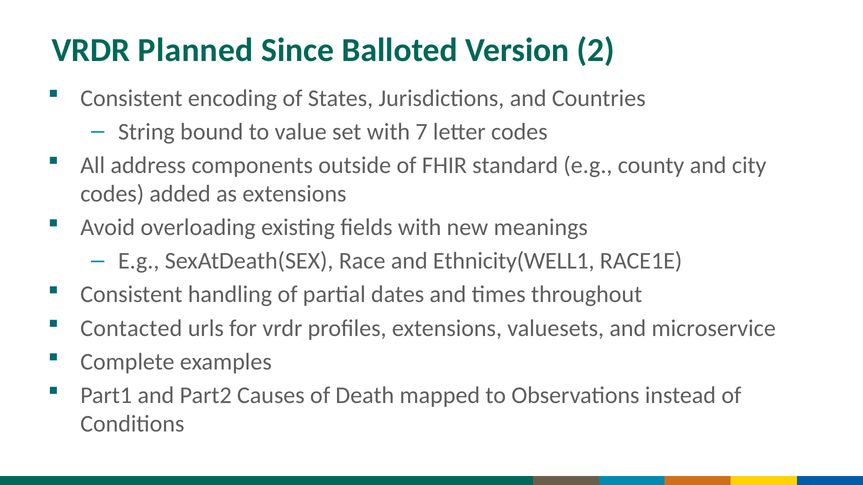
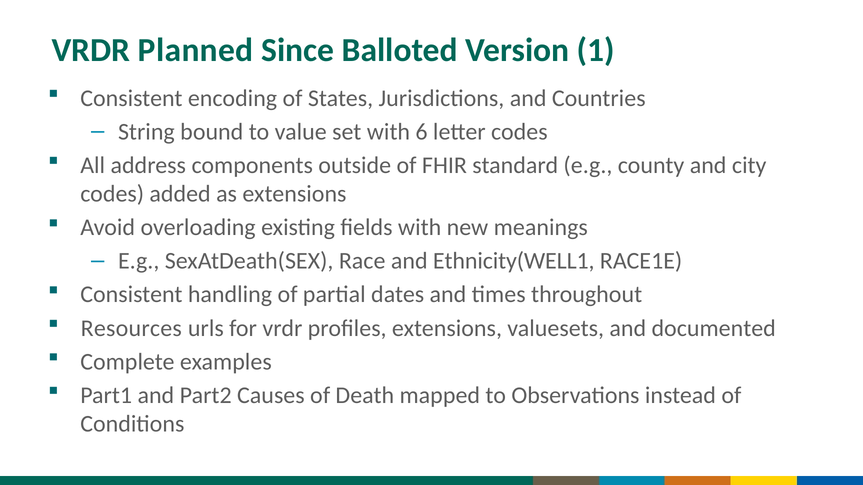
2: 2 -> 1 (596, 50)
7: 7 -> 6 (422, 132)
Contacted: Contacted -> Resources (131, 328)
microservice: microservice -> documented (714, 328)
